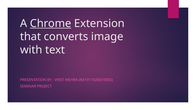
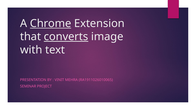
converts underline: none -> present (66, 37)
